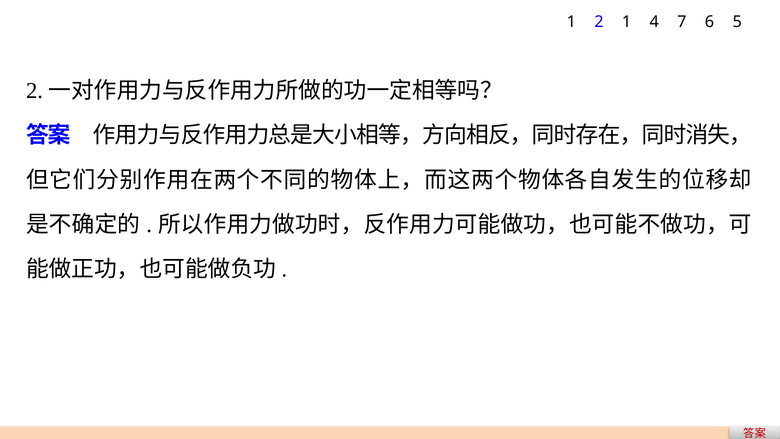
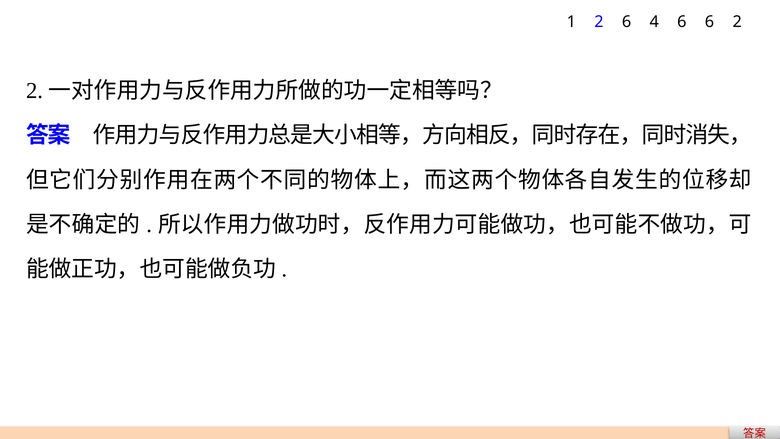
2 1: 1 -> 6 (627, 22)
4 7: 7 -> 6 (682, 22)
6 5: 5 -> 2 (737, 22)
